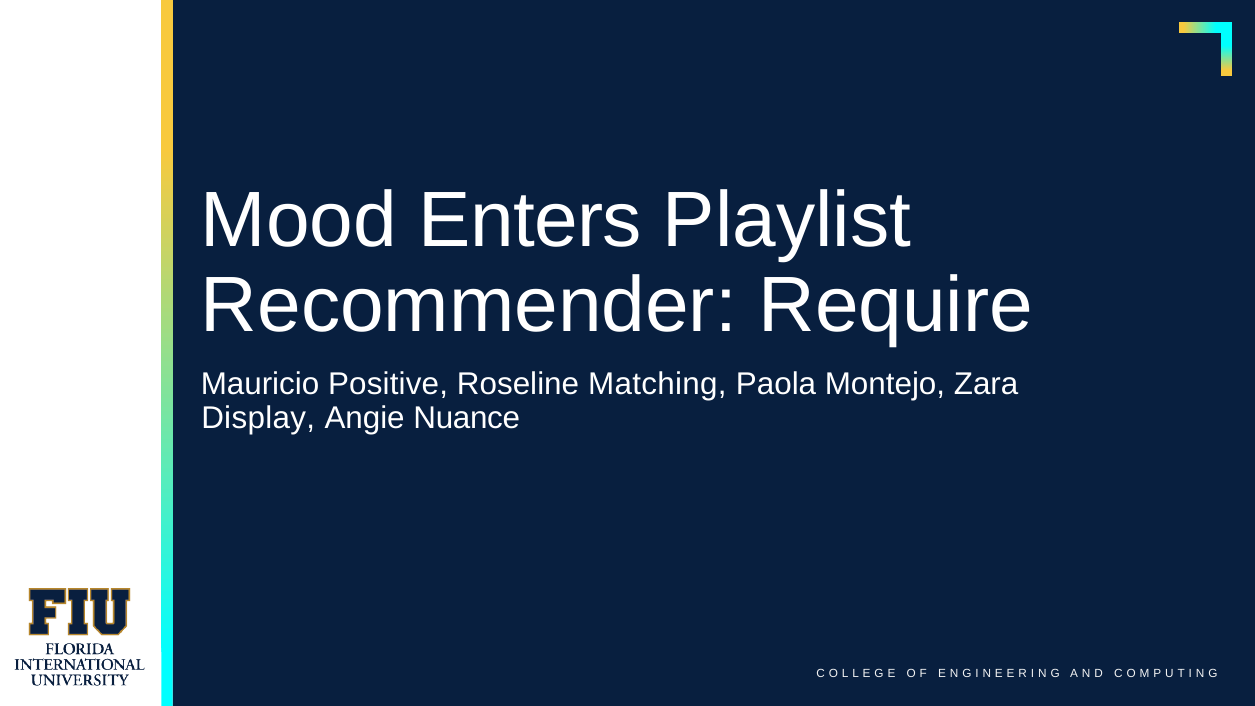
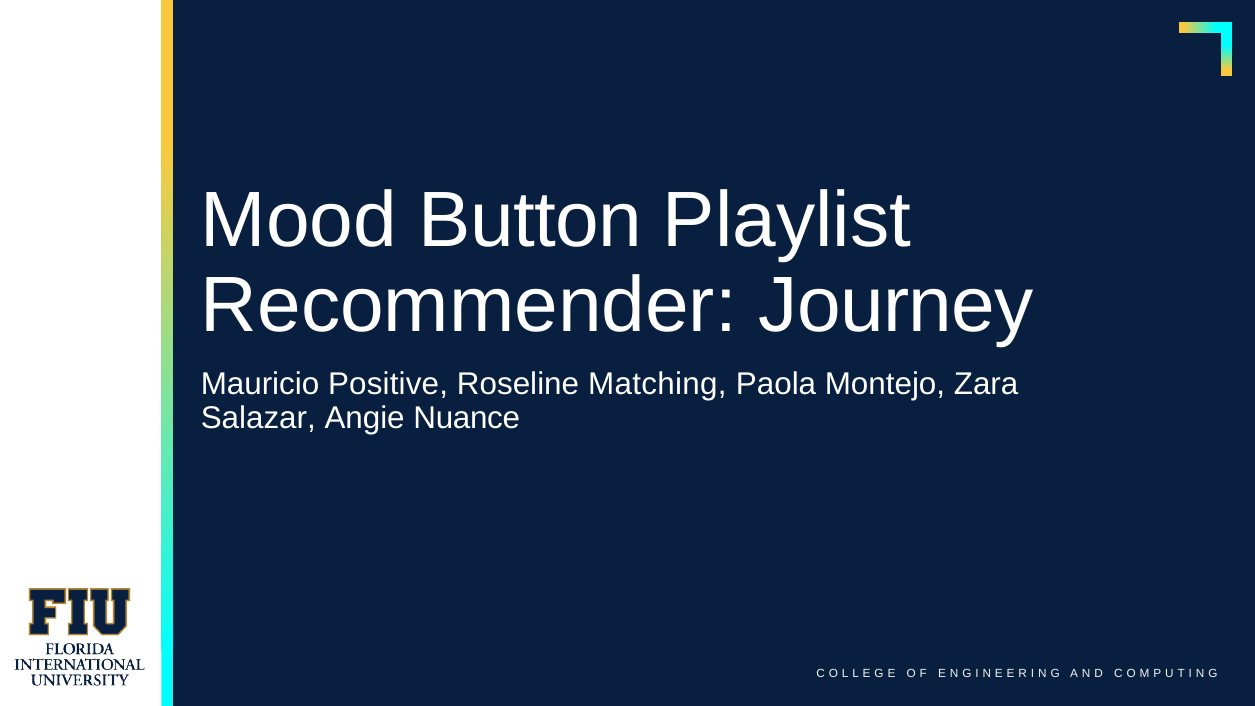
Enters: Enters -> Button (530, 221)
Require: Require -> Journey (896, 305)
Display: Display -> Salazar (258, 418)
